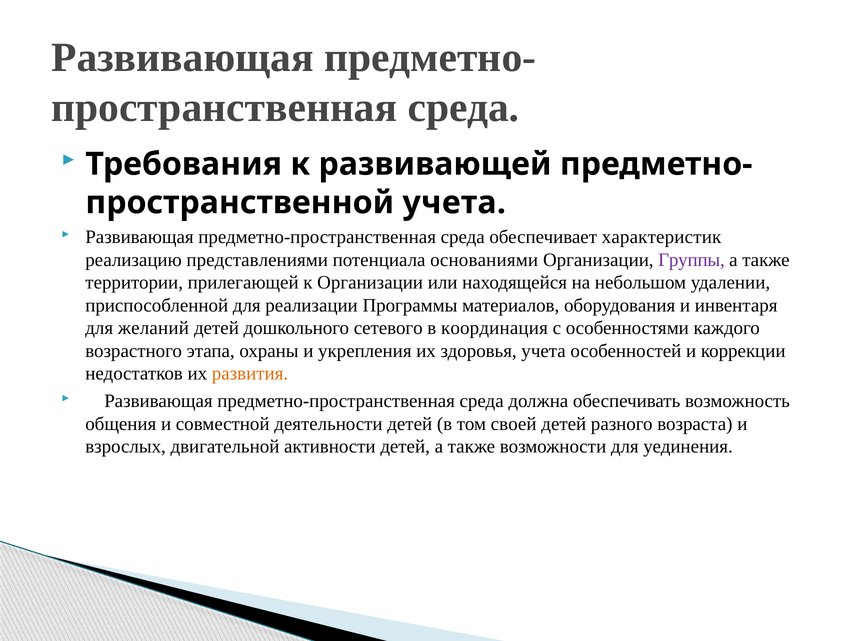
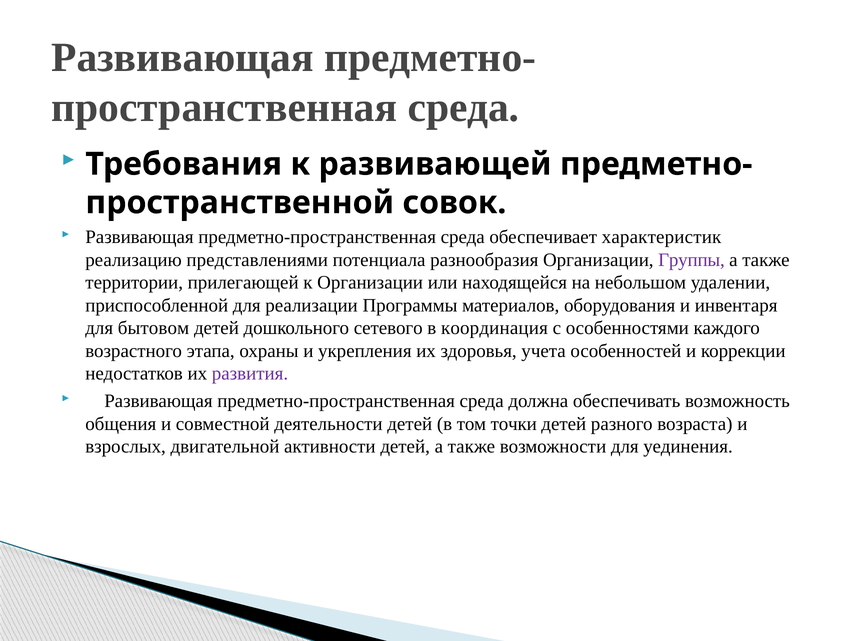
учета: учета -> совок (454, 203)
основаниями: основаниями -> разнообразия (484, 260)
желаний: желаний -> бытовом (153, 328)
развития colour: orange -> purple (250, 374)
своей: своей -> точки (514, 424)
